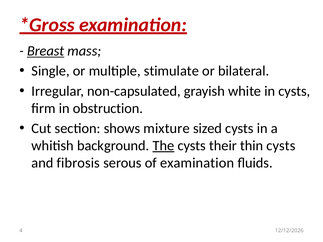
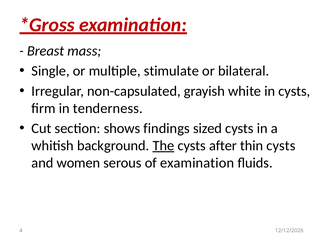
Breast underline: present -> none (46, 51)
obstruction: obstruction -> tenderness (108, 108)
mixture: mixture -> findings (167, 129)
their: their -> after (223, 146)
fibrosis: fibrosis -> women (78, 163)
